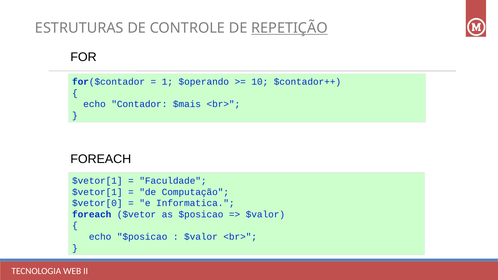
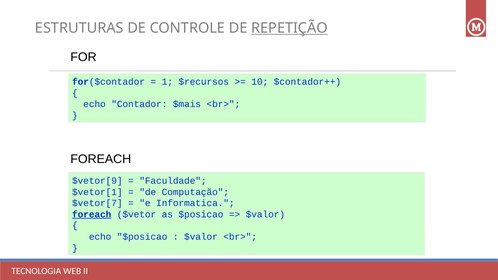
$operando: $operando -> $recursos (204, 82)
$vetor[1: $vetor[1 -> $vetor[9 (97, 181)
$vetor[0: $vetor[0 -> $vetor[7 (97, 203)
foreach underline: none -> present (92, 214)
